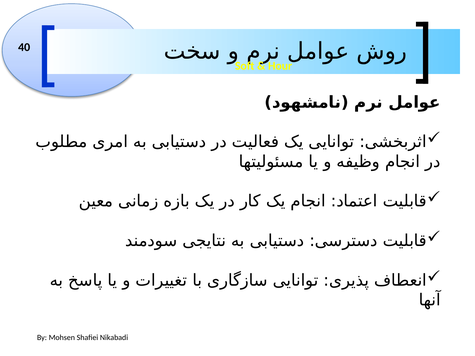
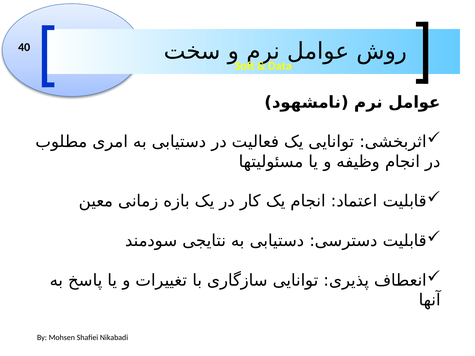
Hour: Hour -> Data (280, 66)
